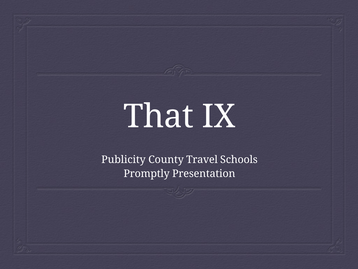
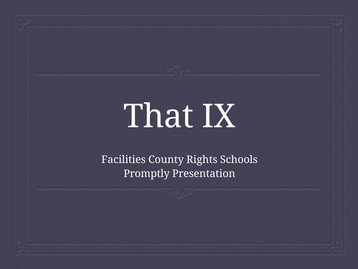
Publicity: Publicity -> Facilities (124, 159)
Travel: Travel -> Rights (202, 159)
